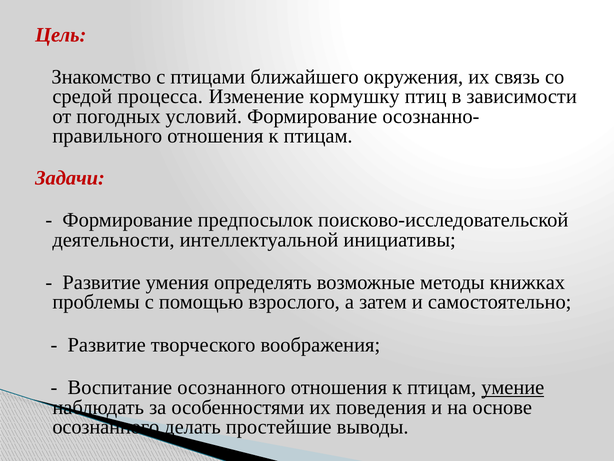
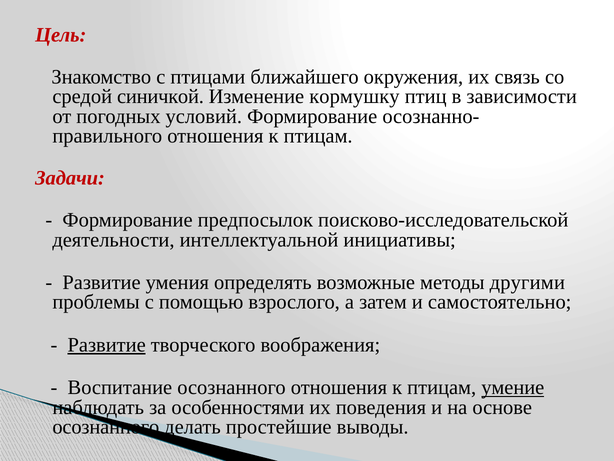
процесса: процесса -> синичкой (160, 97)
книжках: книжках -> другими (527, 282)
Развитие underline: none -> present (107, 345)
